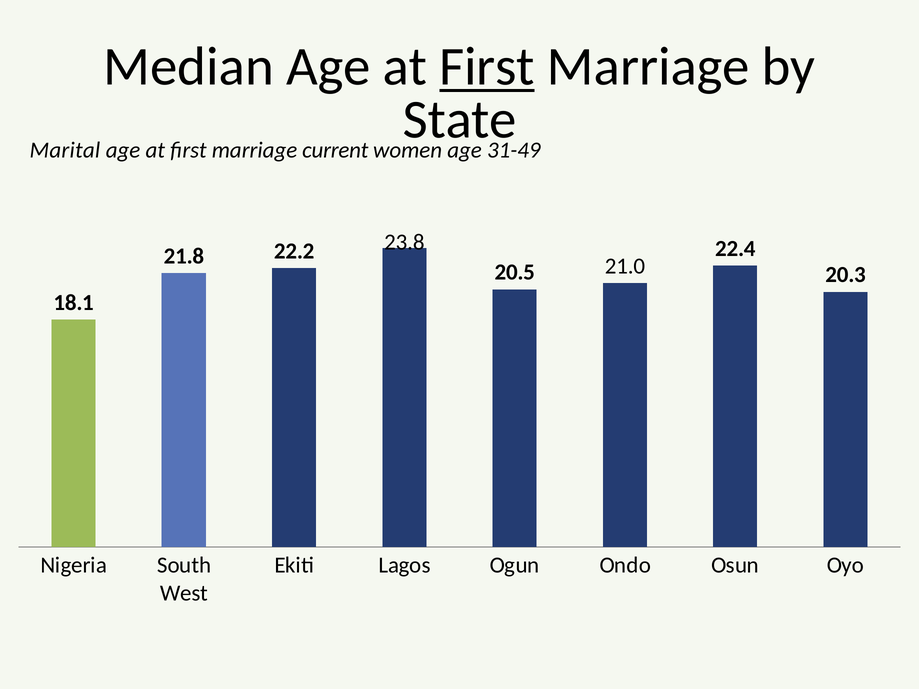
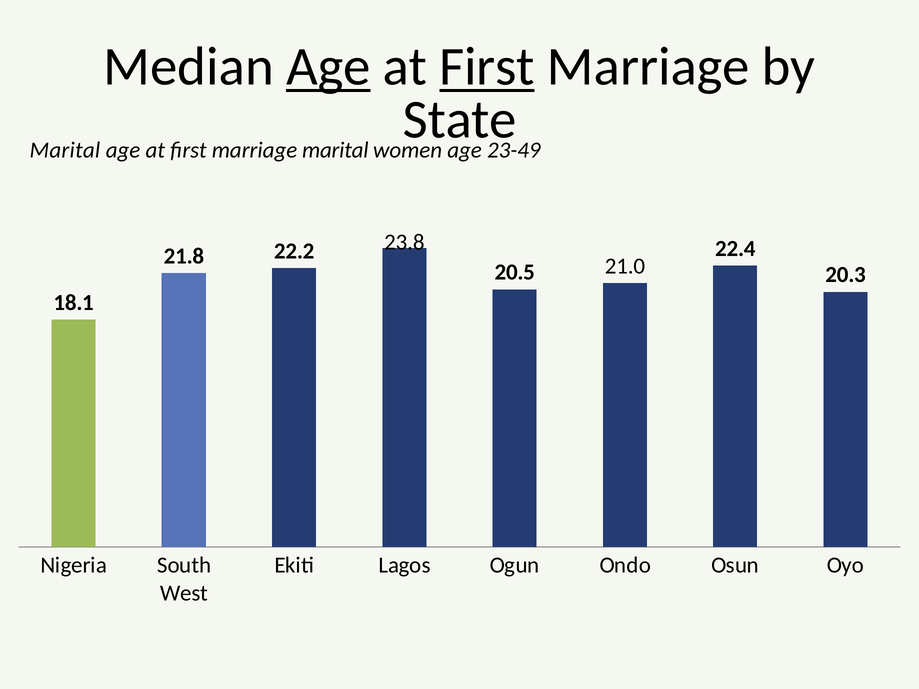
Age underline: none -> present (328, 67)
marriage current: current -> marital (335, 150)
31-49: 31-49 -> 23-49 (514, 150)
